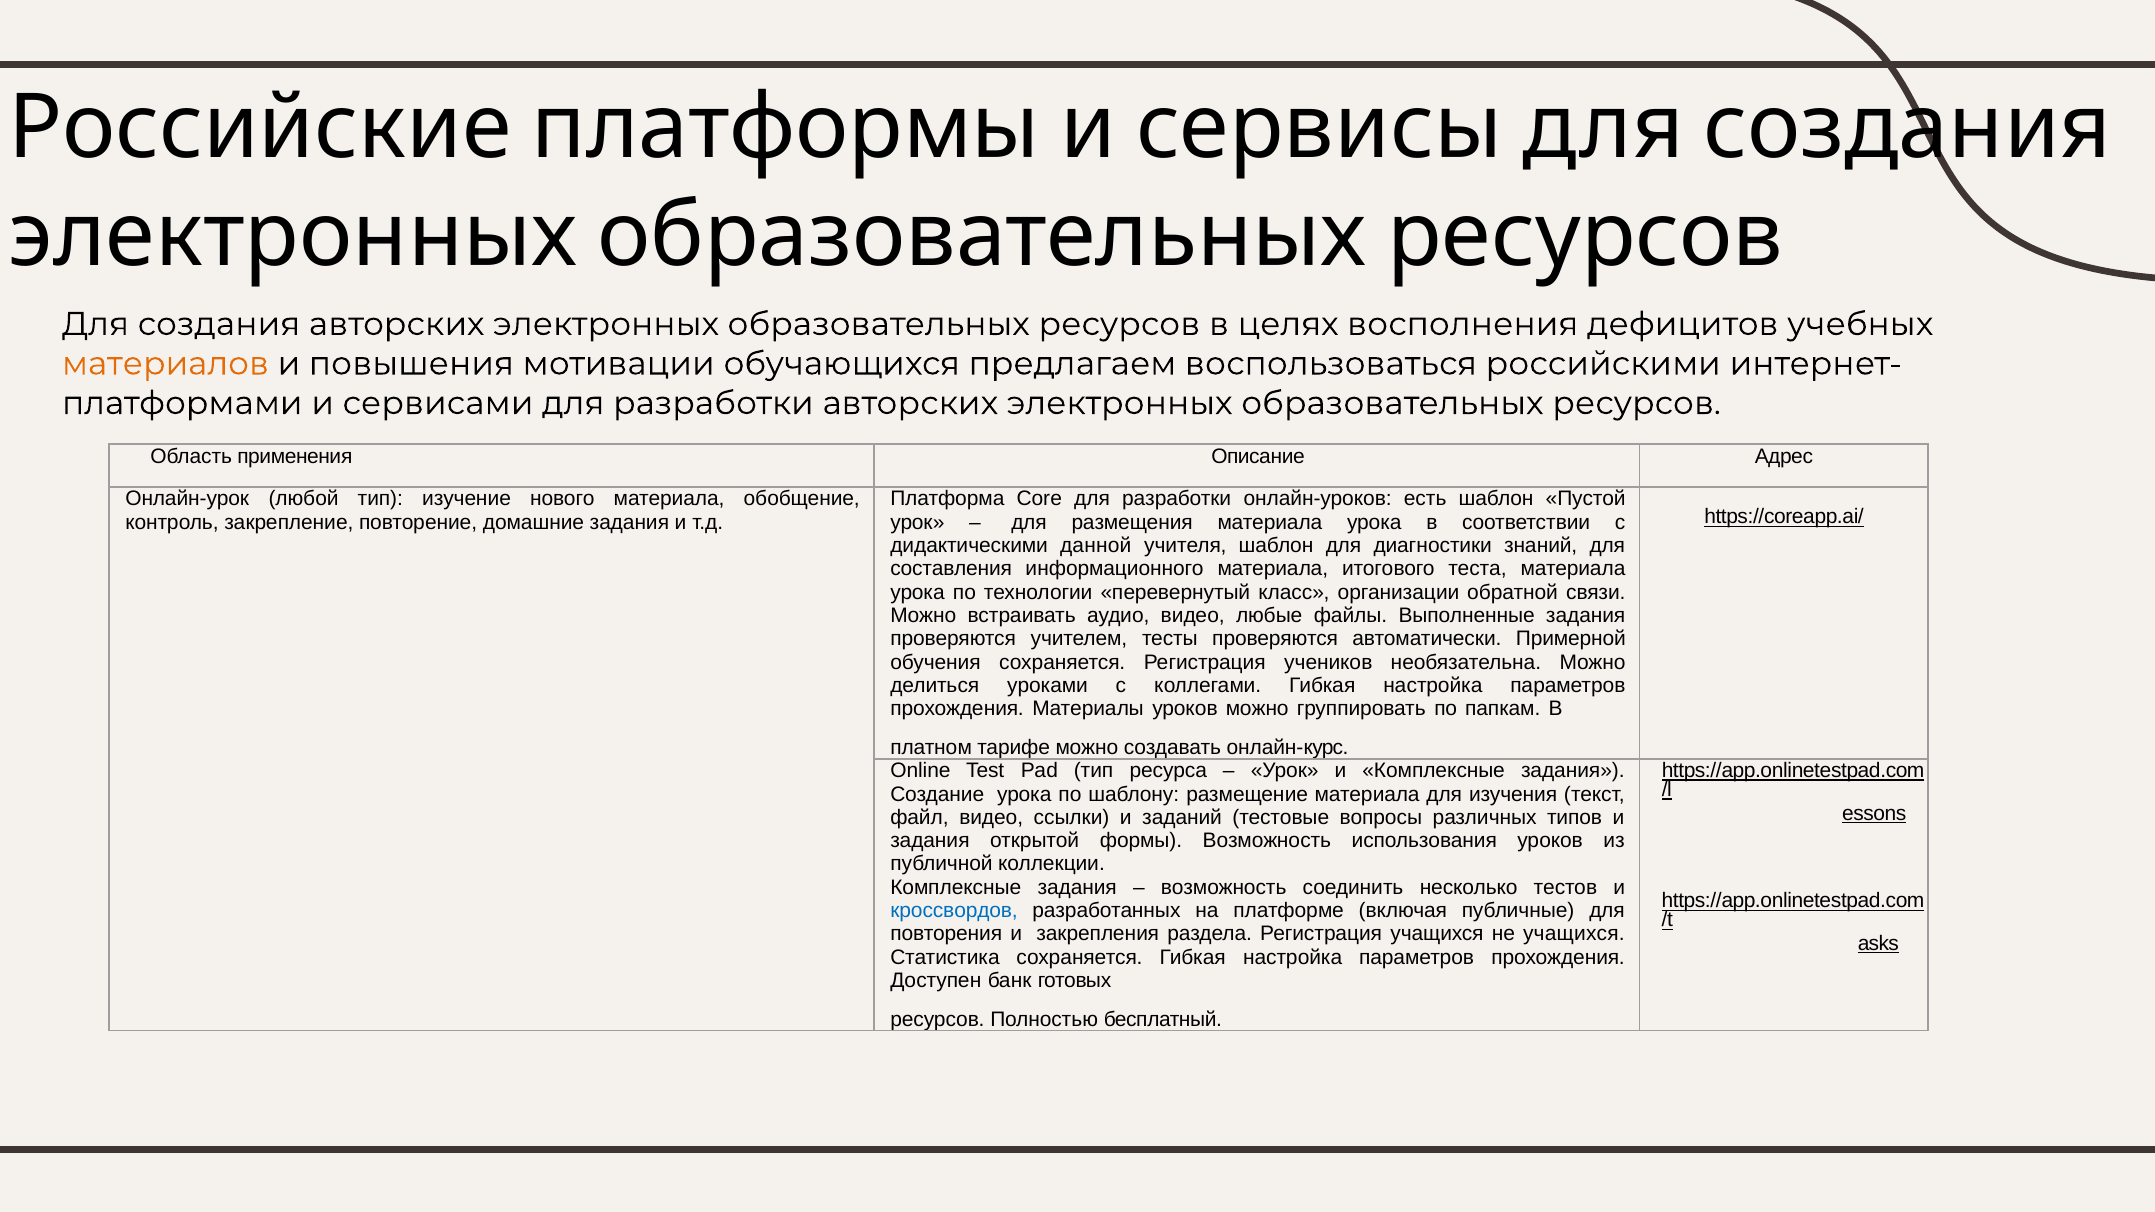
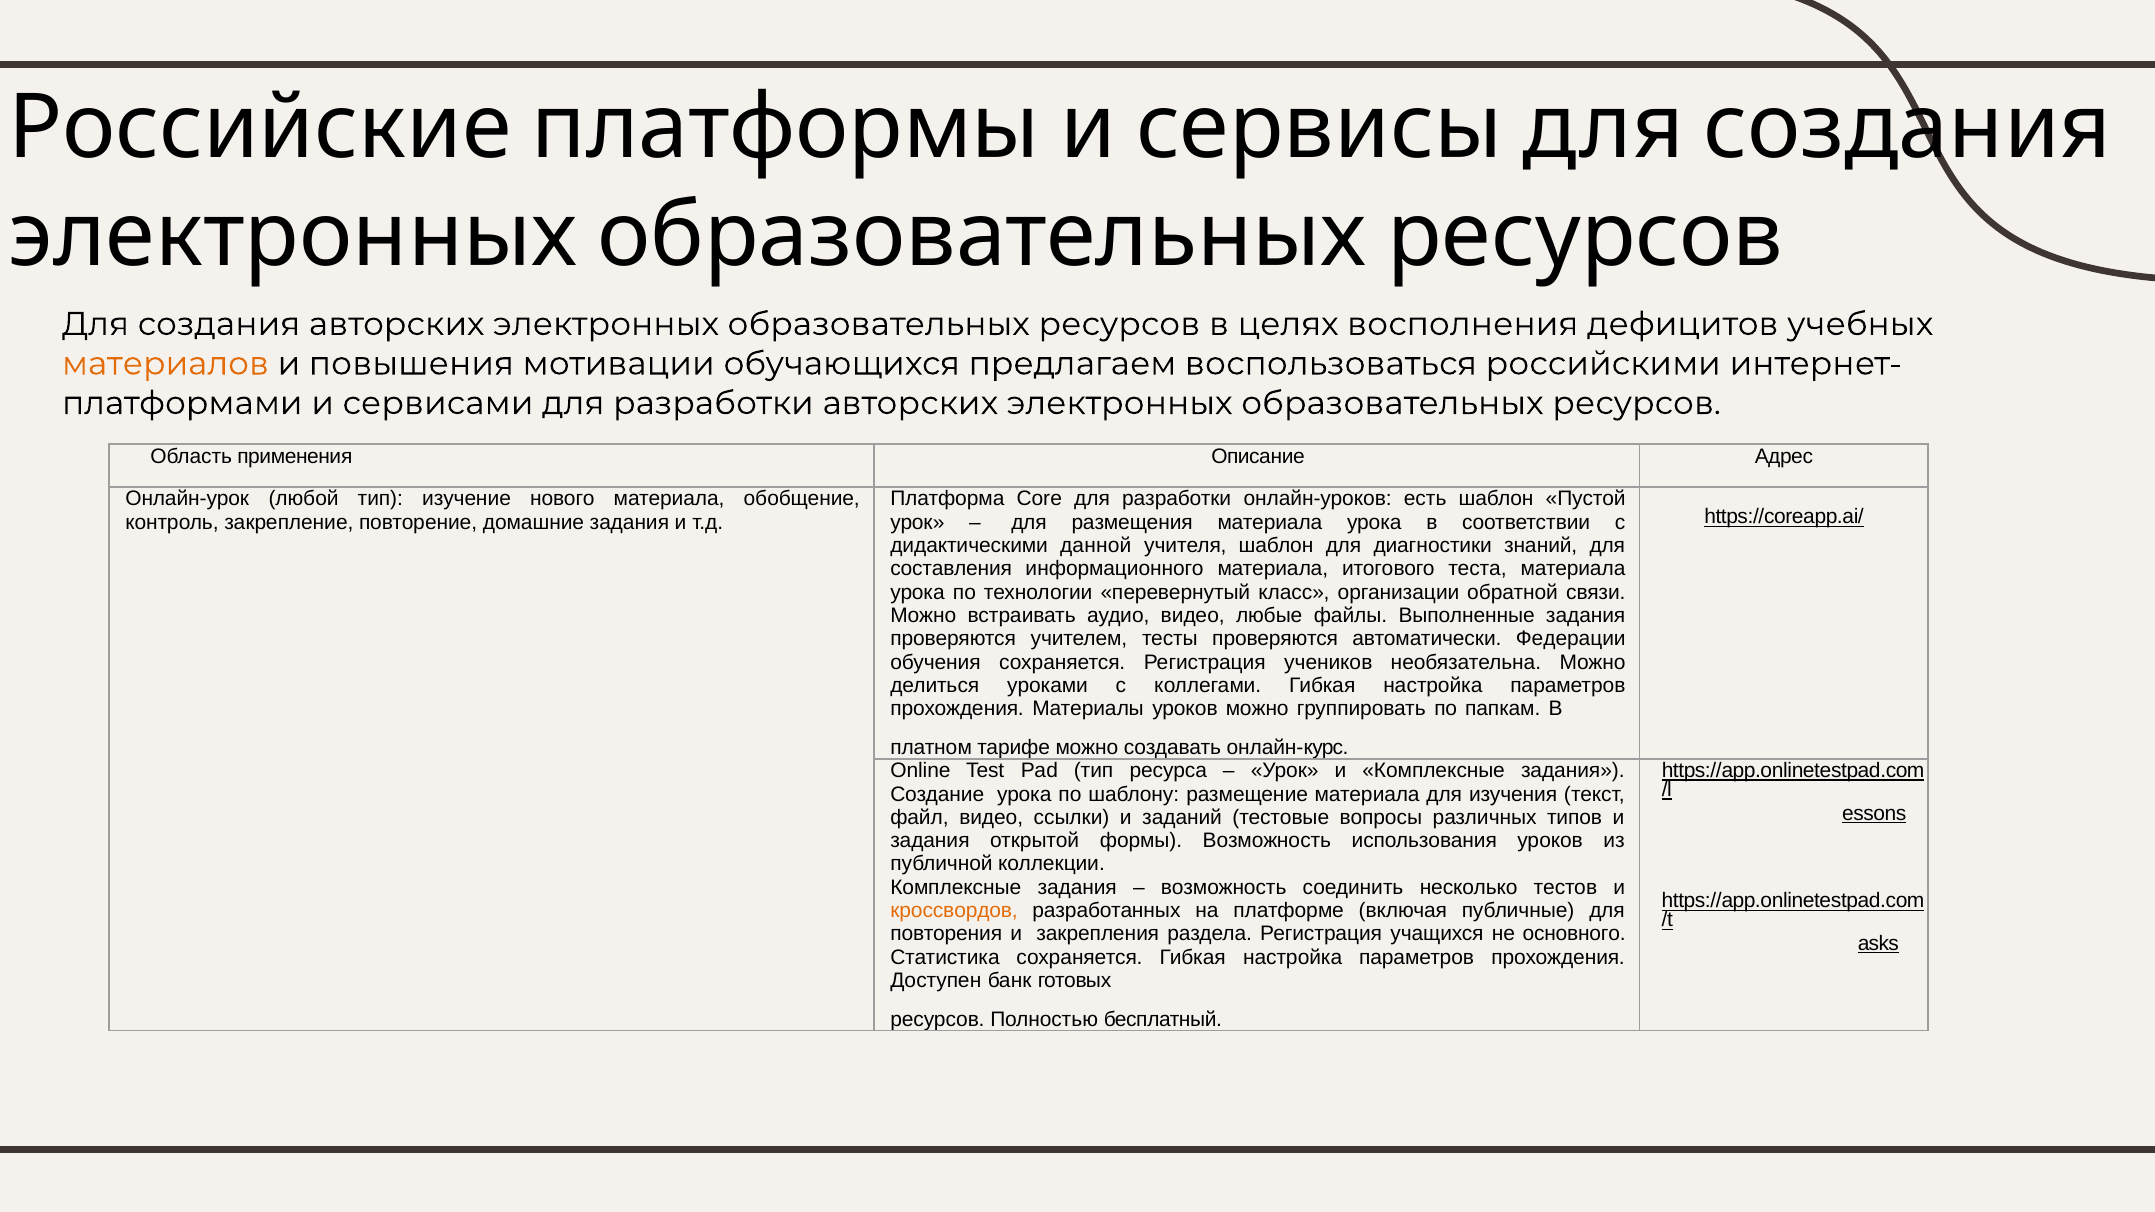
Примерной: Примерной -> Федерации (1571, 639)
кроссвордов colour: blue -> orange (954, 911)
не учащихся: учащихся -> основного (1574, 934)
